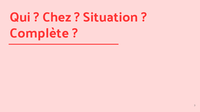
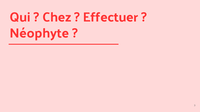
Situation: Situation -> Effectuer (111, 17)
Complète: Complète -> Néophyte (39, 33)
